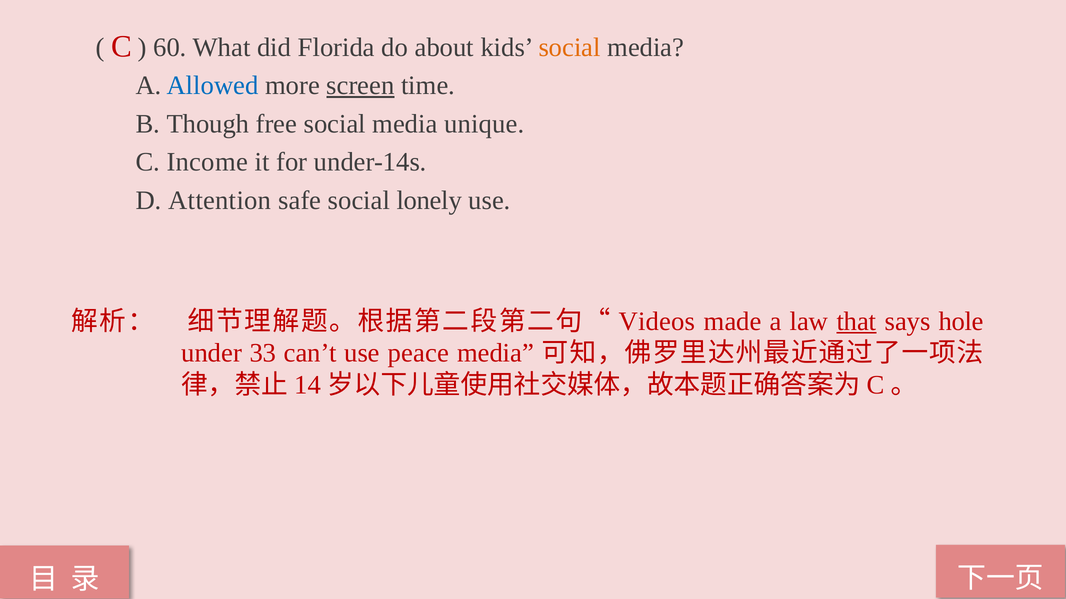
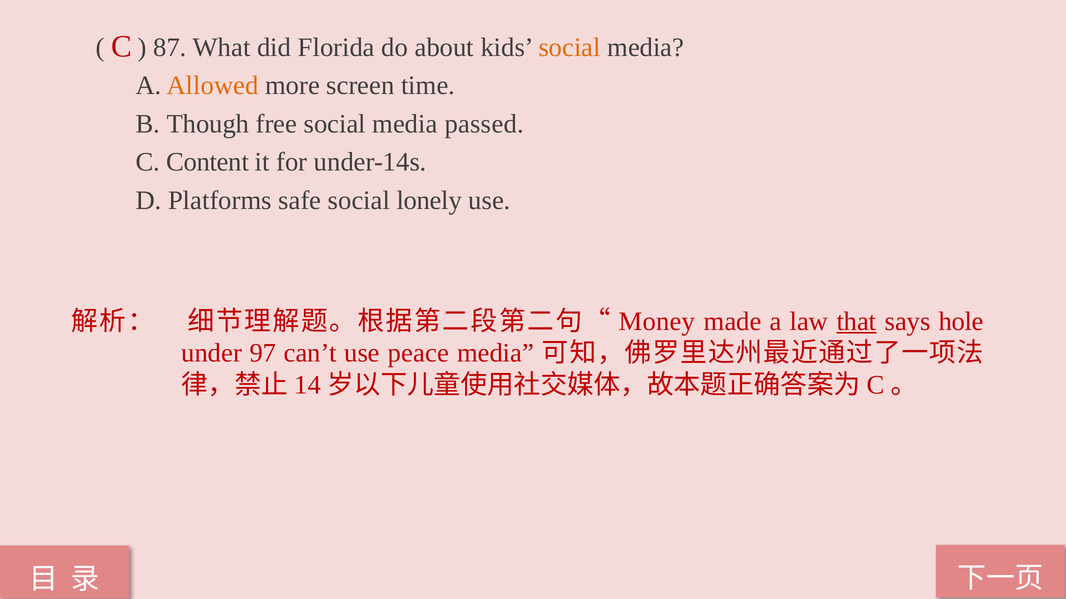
60: 60 -> 87 (170, 47)
Allowed colour: blue -> orange (213, 86)
screen underline: present -> none (360, 86)
unique: unique -> passed (484, 124)
Income: Income -> Content (208, 162)
Attention: Attention -> Platforms (220, 201)
Videos: Videos -> Money (657, 322)
33: 33 -> 97 (263, 354)
